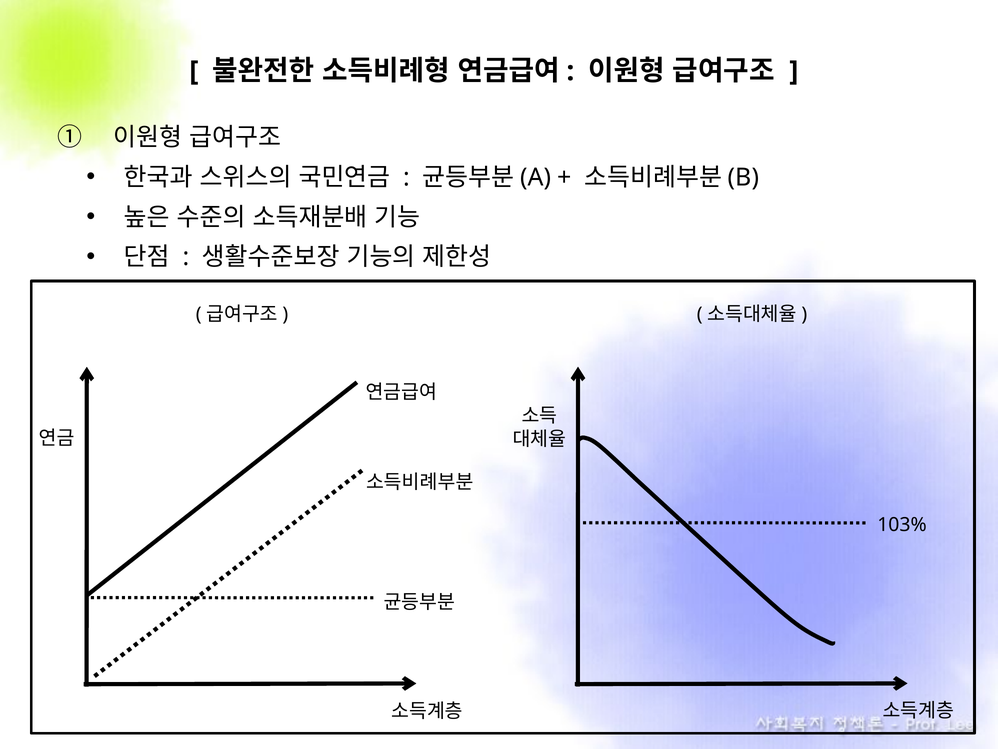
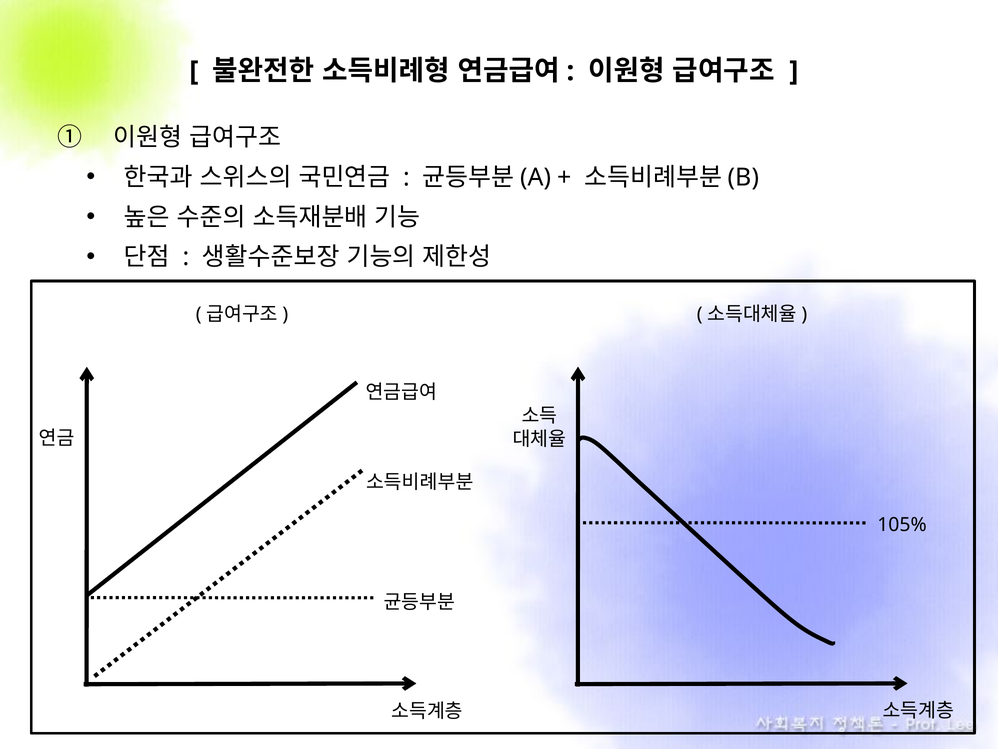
103%: 103% -> 105% (902, 525)
